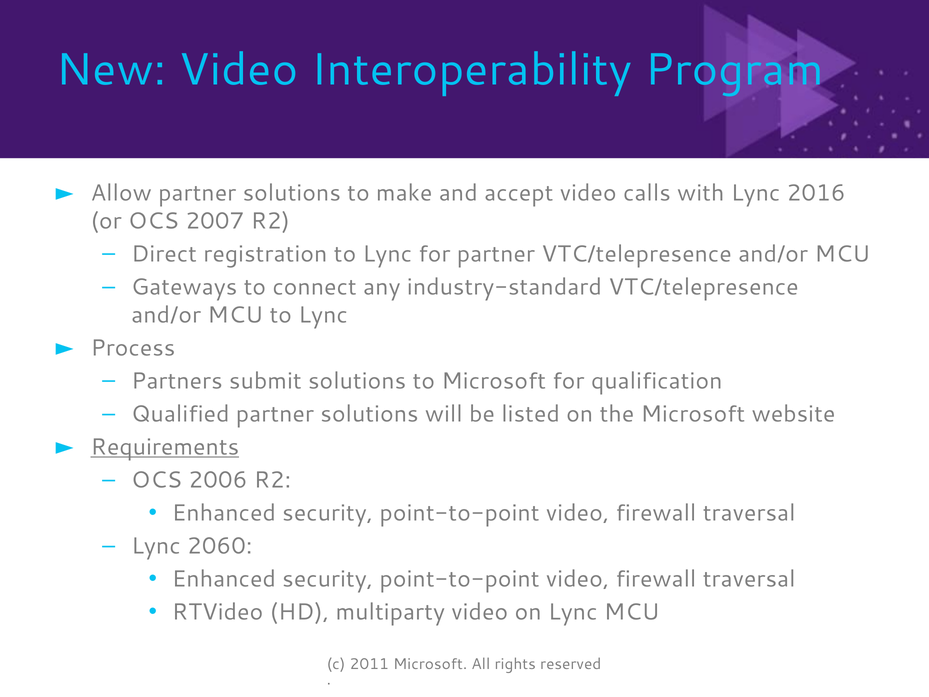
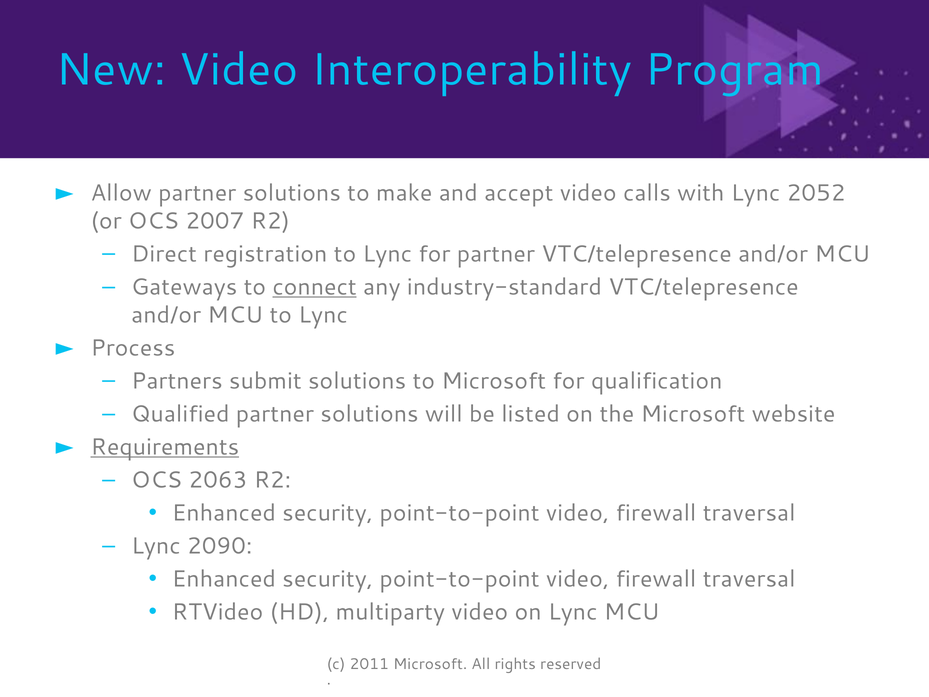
2016: 2016 -> 2052 (816, 193)
connect underline: none -> present (315, 287)
2006: 2006 -> 2063 (218, 480)
2060: 2060 -> 2090 (220, 546)
